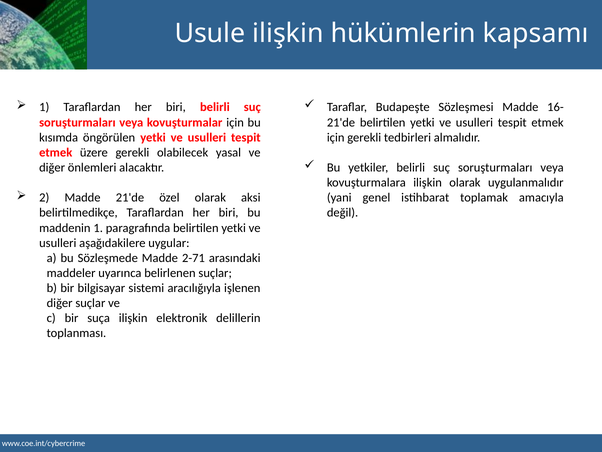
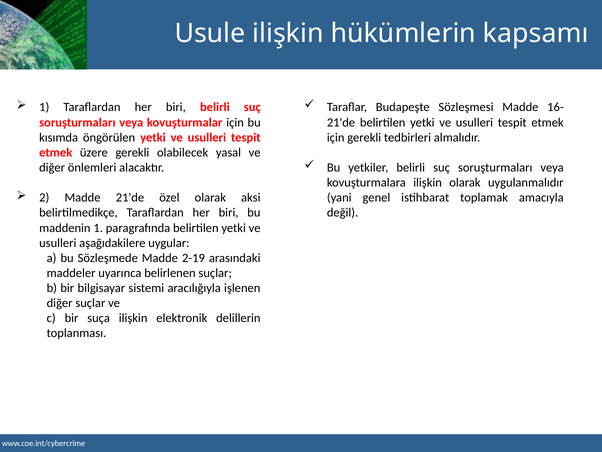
2-71: 2-71 -> 2-19 (193, 258)
